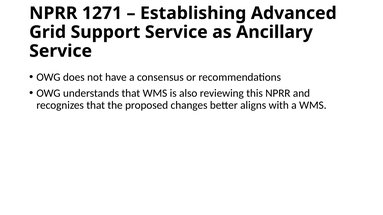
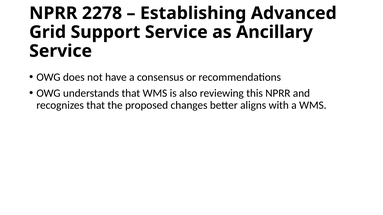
1271: 1271 -> 2278 (102, 13)
